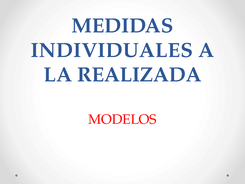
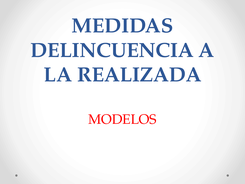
INDIVIDUALES: INDIVIDUALES -> DELINCUENCIA (112, 50)
